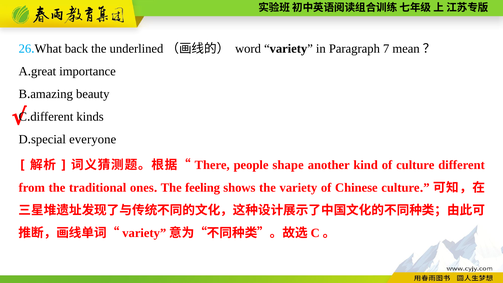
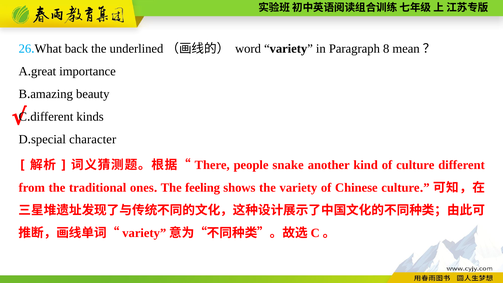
7: 7 -> 8 (386, 49)
everyone: everyone -> character (93, 139)
shape: shape -> snake (288, 165)
